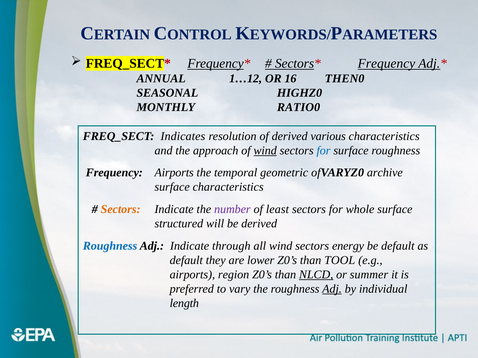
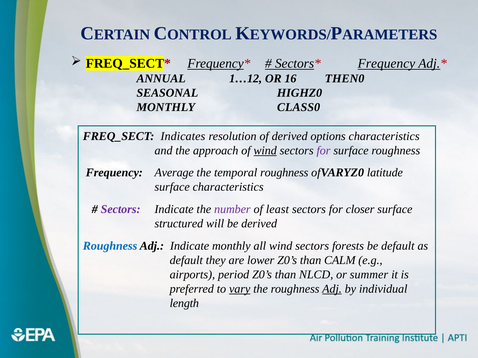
RATIO0: RATIO0 -> CLASS0 (299, 107)
various: various -> options (328, 136)
for colour: blue -> purple (323, 151)
Frequency Airports: Airports -> Average (174, 173)
temporal geometric: geometric -> roughness (284, 173)
archive: archive -> latitude (385, 173)
Sectors colour: orange -> purple (121, 210)
whole: whole -> closer (360, 210)
Indicate through: through -> monthly (231, 246)
energy: energy -> forests (348, 246)
TOOL: TOOL -> CALM (340, 261)
region: region -> period (234, 275)
NLCD underline: present -> none (316, 275)
vary underline: none -> present (240, 289)
